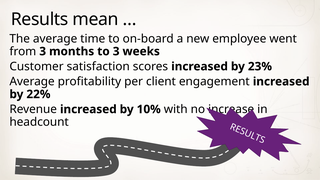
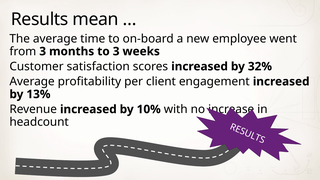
23%: 23% -> 32% (260, 66)
22%: 22% -> 13% (38, 94)
